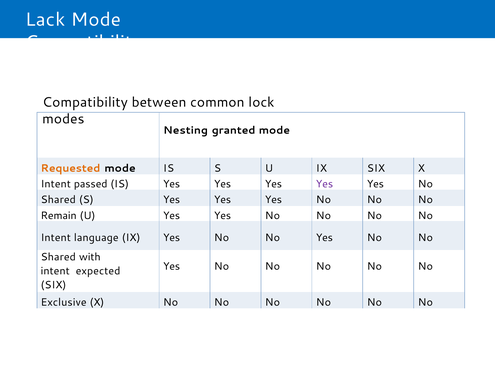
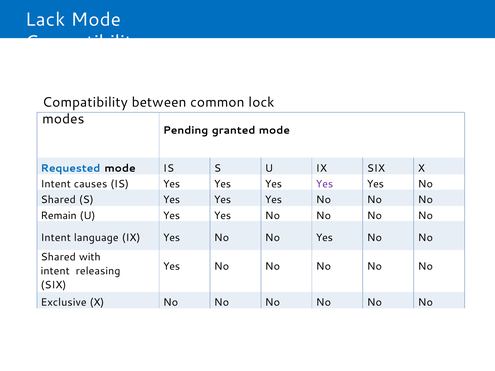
Nesting: Nesting -> Pending (186, 130)
Requested colour: orange -> blue (70, 168)
passed: passed -> causes (91, 184)
expected: expected -> releasing (98, 271)
